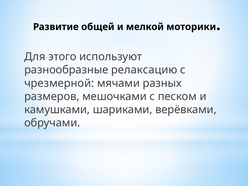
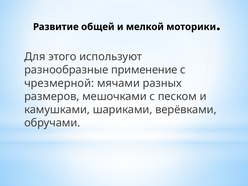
релаксацию: релаксацию -> применение (144, 70)
